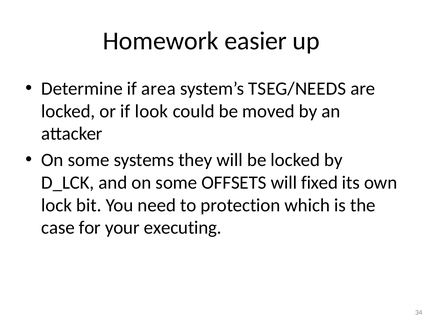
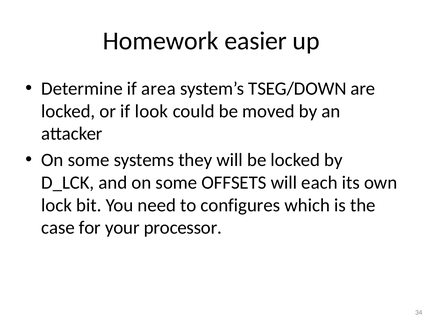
TSEG/NEEDS: TSEG/NEEDS -> TSEG/DOWN (297, 89)
fixed: fixed -> each (319, 183)
protection: protection -> configures (240, 205)
executing: executing -> processor (183, 228)
